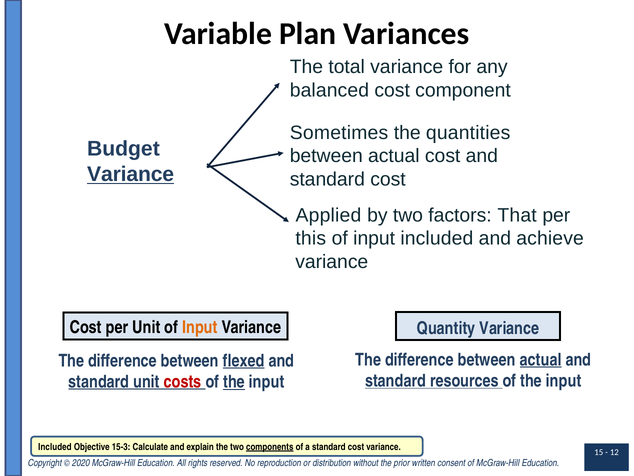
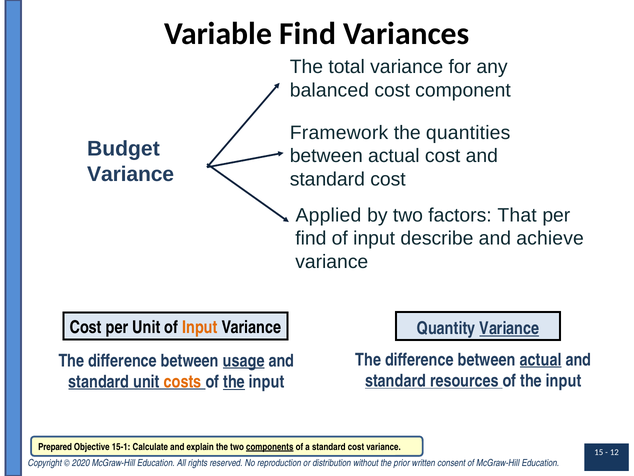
Variable Plan: Plan -> Find (308, 34)
Sometimes: Sometimes -> Framework (339, 133)
Variance underline: present -> none (131, 174)
this: this -> find (311, 238)
input included: included -> describe (437, 238)
Variance underline: none -> present (509, 328)
flexed: flexed -> usage (244, 360)
costs colour: red -> orange (183, 381)
Included: Included -> Prepared (55, 446)
15-3: 15-3 -> 15-1 (121, 446)
